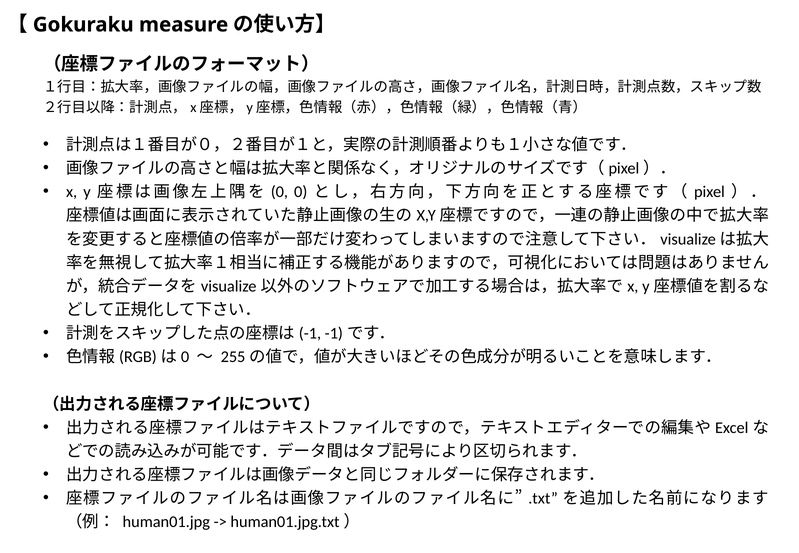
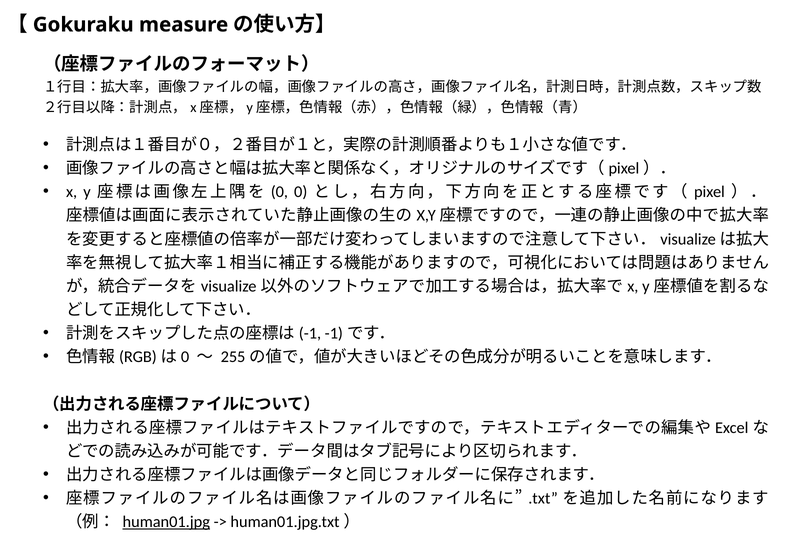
human01.jpg underline: none -> present (166, 522)
